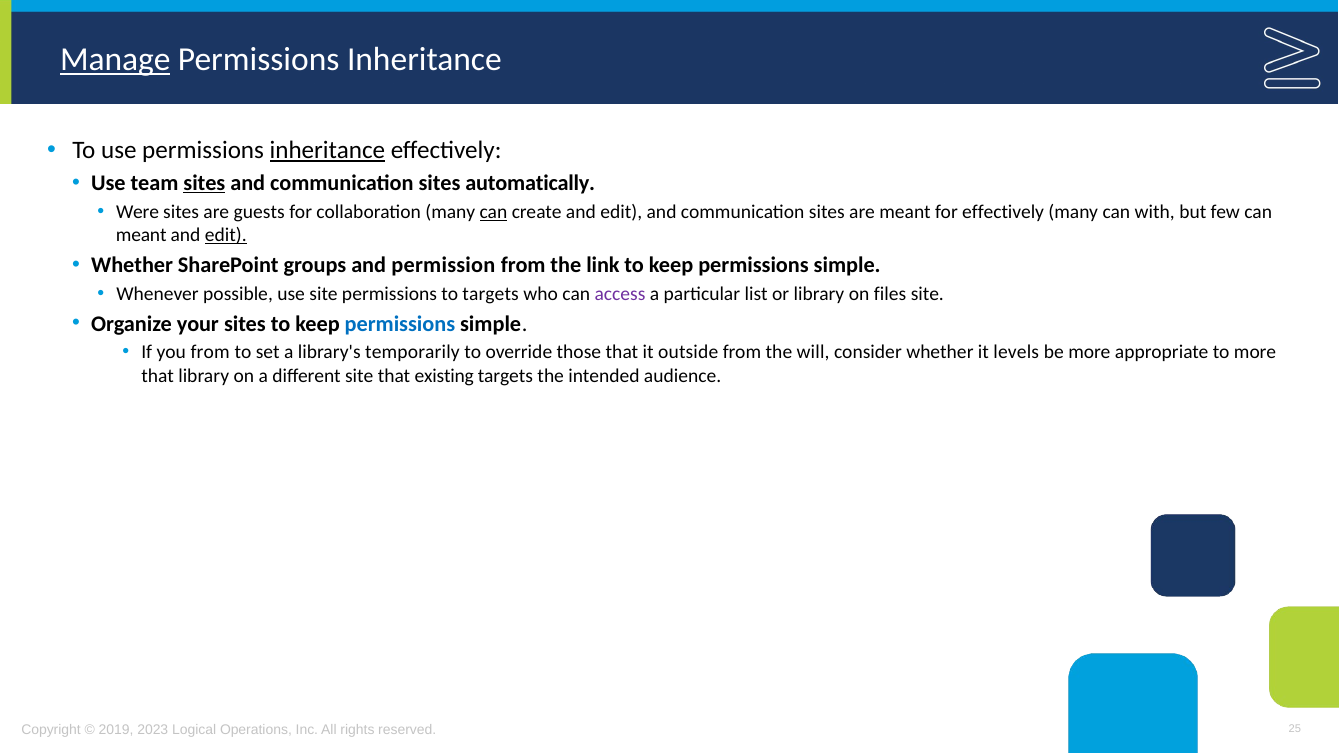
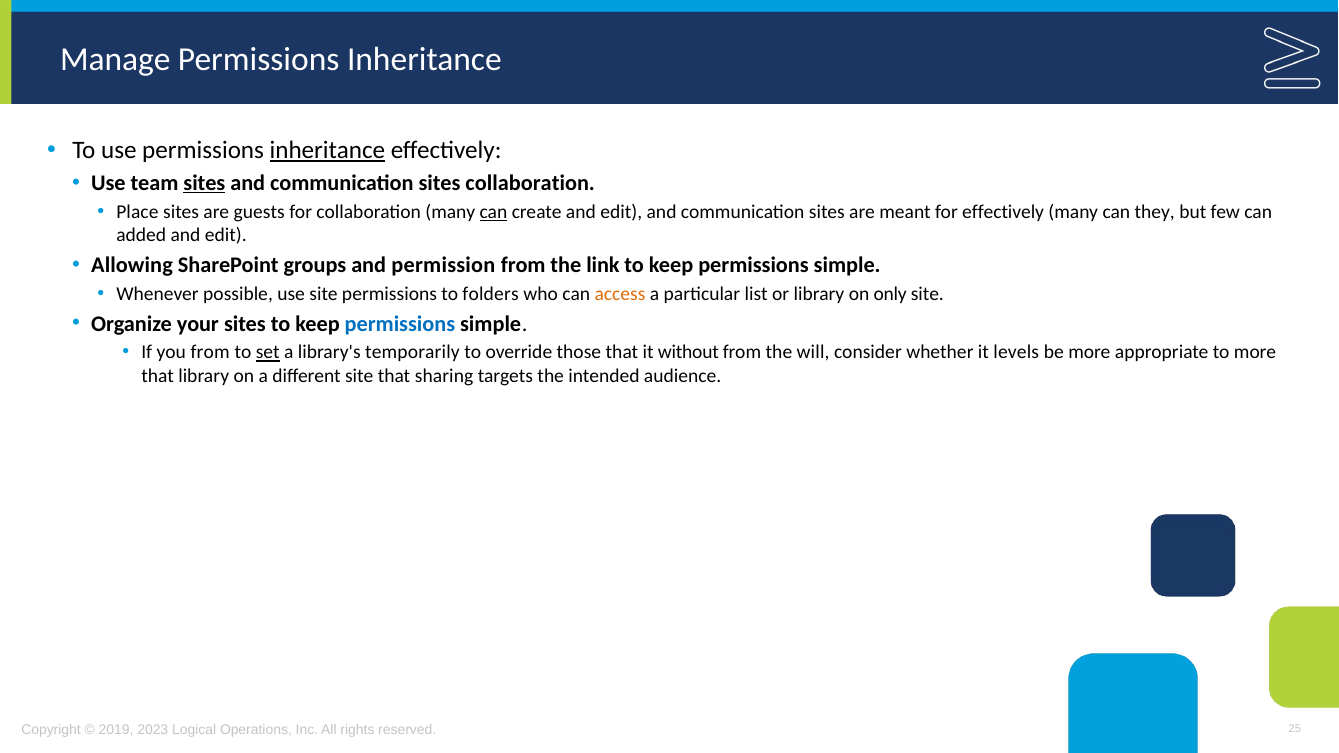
Manage underline: present -> none (115, 60)
sites automatically: automatically -> collaboration (530, 183)
Were: Were -> Place (137, 212)
with: with -> they (1155, 212)
meant: meant -> added (141, 235)
edit underline: present -> none (226, 235)
Whether: Whether -> Allowing (132, 265)
to targets: targets -> folders (491, 294)
access colour: purple -> orange (620, 294)
files: files -> only (890, 294)
set underline: none -> present (268, 353)
outside: outside -> without (688, 353)
existing: existing -> sharing (444, 376)
